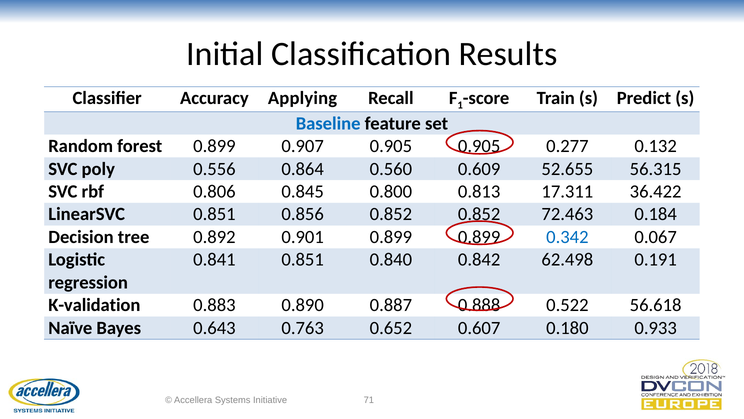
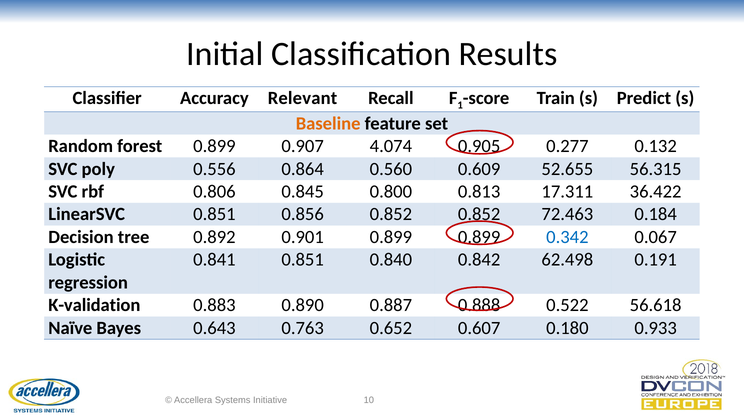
Applying: Applying -> Relevant (303, 98)
Baseline colour: blue -> orange (328, 123)
0.907 0.905: 0.905 -> 4.074 (391, 146)
71: 71 -> 10 (369, 400)
